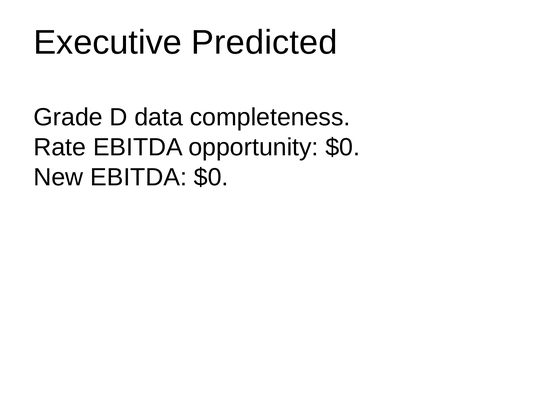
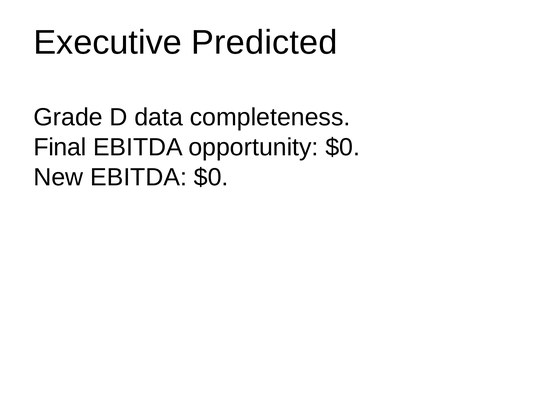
Rate: Rate -> Final (60, 147)
